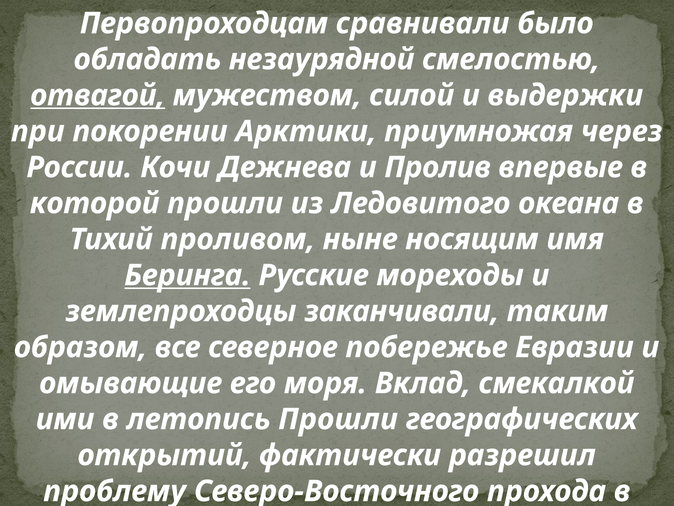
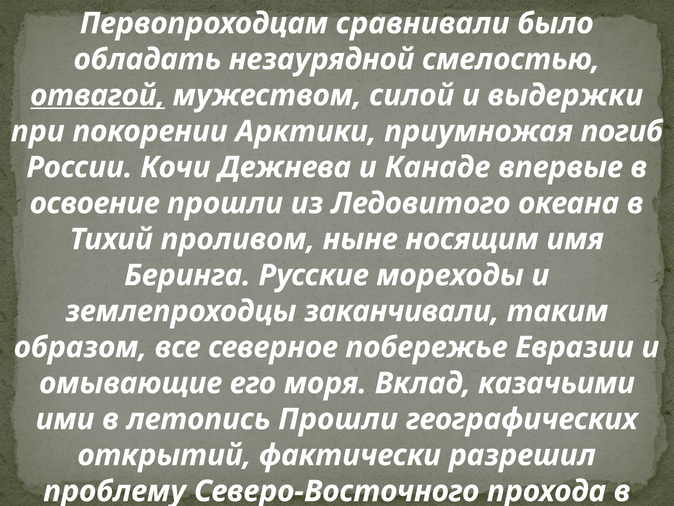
через: через -> погиб (622, 131)
Пролив: Пролив -> Канаде (437, 167)
которой: которой -> освоение (95, 203)
Беринга underline: present -> none (187, 275)
смекалкой: смекалкой -> казачьими (557, 383)
